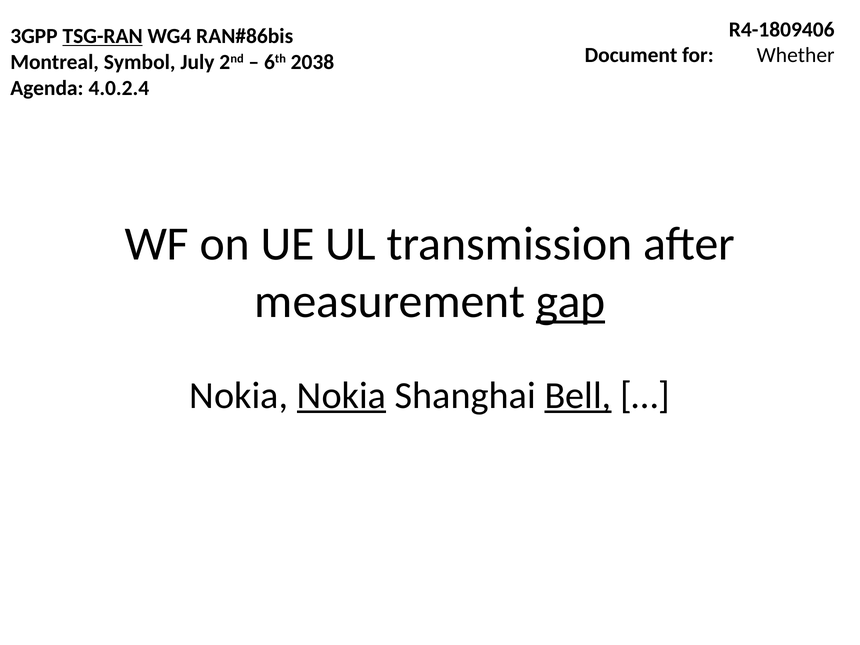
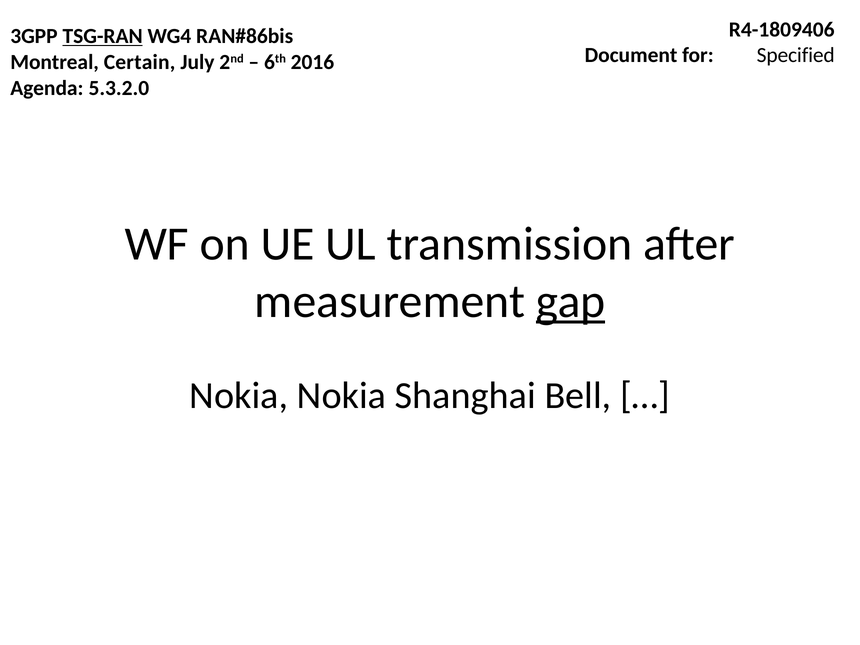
Whether: Whether -> Specified (796, 55)
Symbol: Symbol -> Certain (140, 62)
2038: 2038 -> 2016 (312, 62)
4.0.2.4: 4.0.2.4 -> 5.3.2.0 (119, 88)
Nokia underline: present -> none (342, 395)
Bell underline: present -> none (578, 395)
